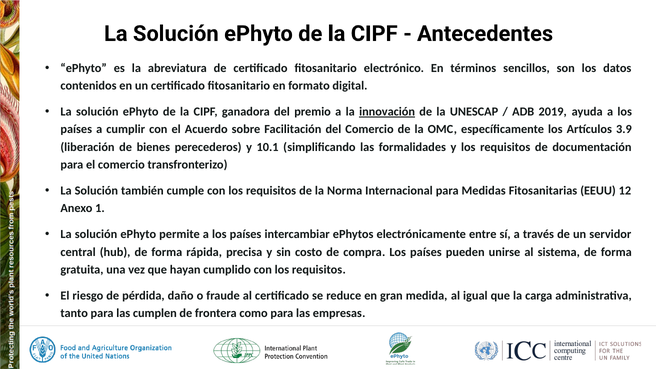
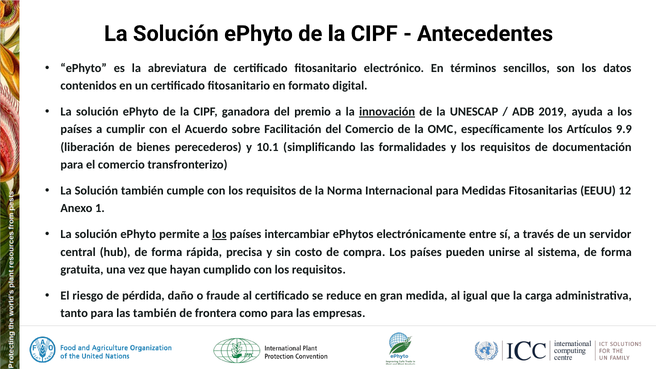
3.9: 3.9 -> 9.9 (624, 129)
los underline: none -> present (219, 234)
las cumplen: cumplen -> también (155, 313)
